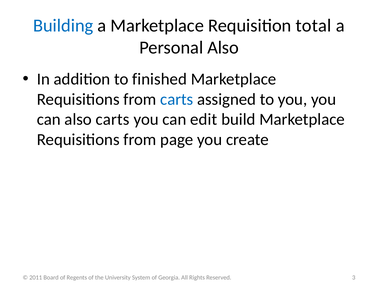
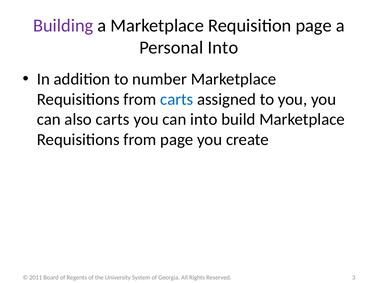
Building colour: blue -> purple (63, 26)
Requisition total: total -> page (314, 26)
Personal Also: Also -> Into (223, 48)
finished: finished -> number (160, 79)
can edit: edit -> into (204, 120)
